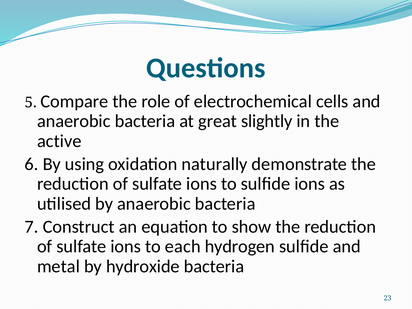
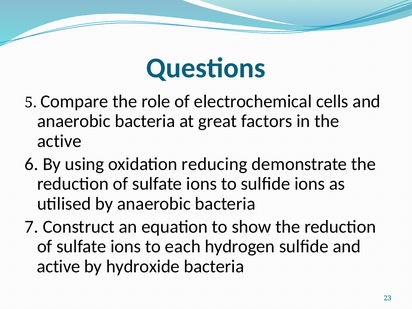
slightly: slightly -> factors (267, 121)
naturally: naturally -> reducing (214, 164)
metal: metal -> active (59, 266)
